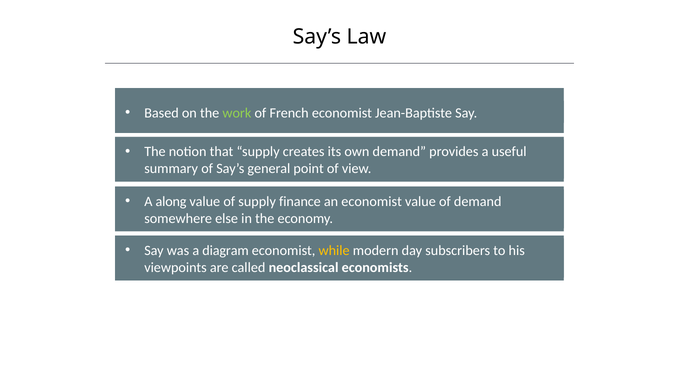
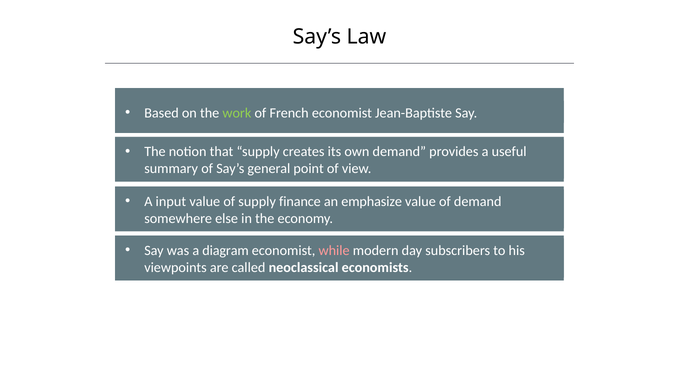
along: along -> input (171, 201)
an economist: economist -> emphasize (372, 201)
while colour: yellow -> pink (334, 250)
